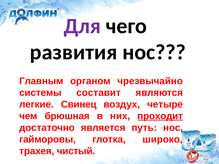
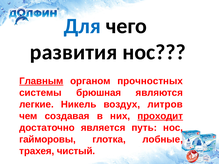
Для colour: purple -> blue (82, 26)
Главным underline: none -> present (41, 81)
чрезвычайно: чрезвычайно -> прочностных (150, 81)
составит: составит -> брюшная (99, 93)
Свинец: Свинец -> Никель (79, 104)
четыре: четыре -> литров (165, 104)
брюшная: брюшная -> создавая (67, 116)
широко: широко -> лобные (163, 140)
